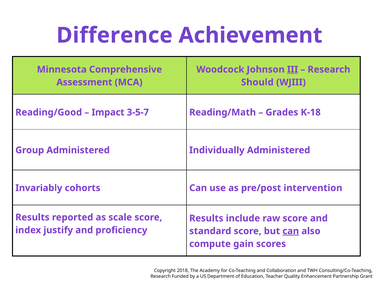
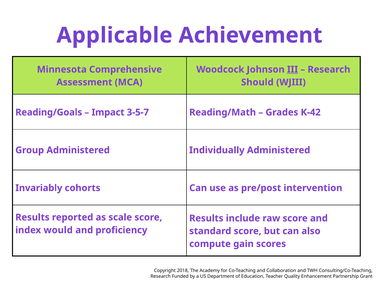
Difference: Difference -> Applicable (114, 35)
Reading/Good: Reading/Good -> Reading/Goals (49, 112)
K-18: K-18 -> K-42 (311, 112)
justify: justify -> would (58, 230)
can underline: present -> none (291, 231)
